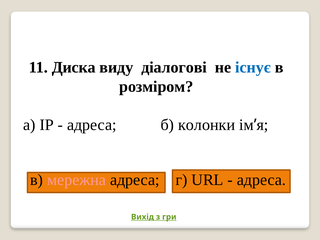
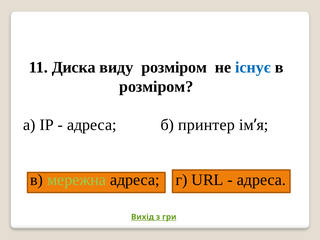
виду діалогові: діалогові -> розміром (174, 67)
колонки: колонки -> принтер (207, 125)
мережна colour: pink -> light green (77, 180)
